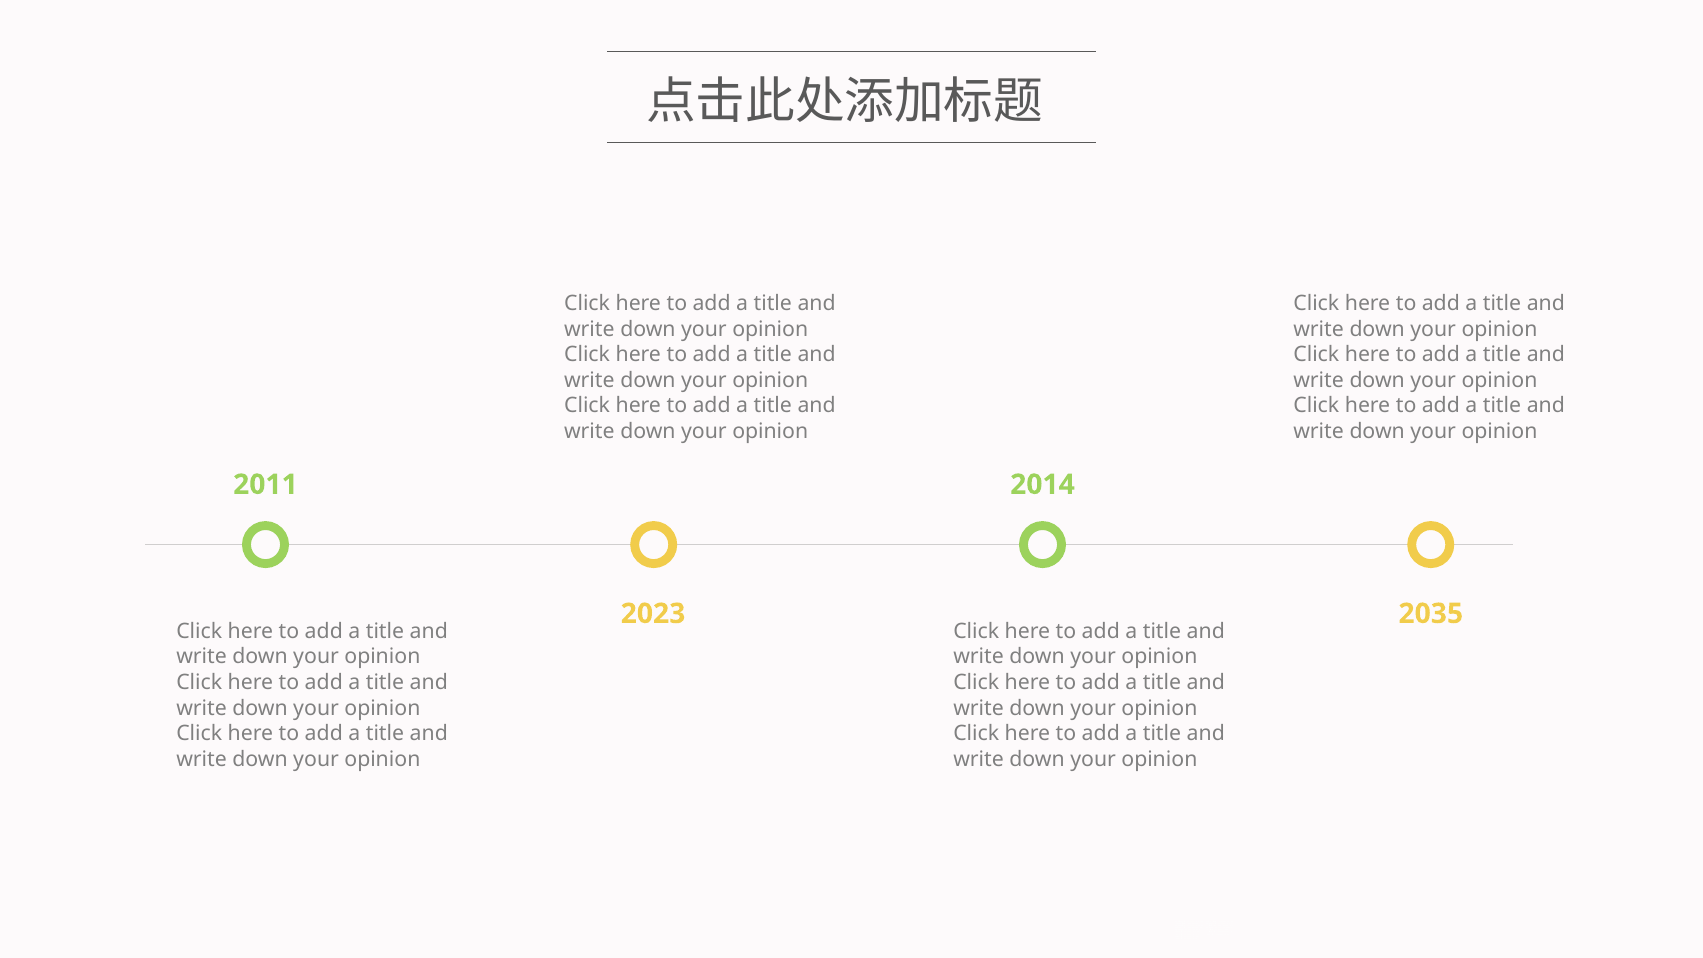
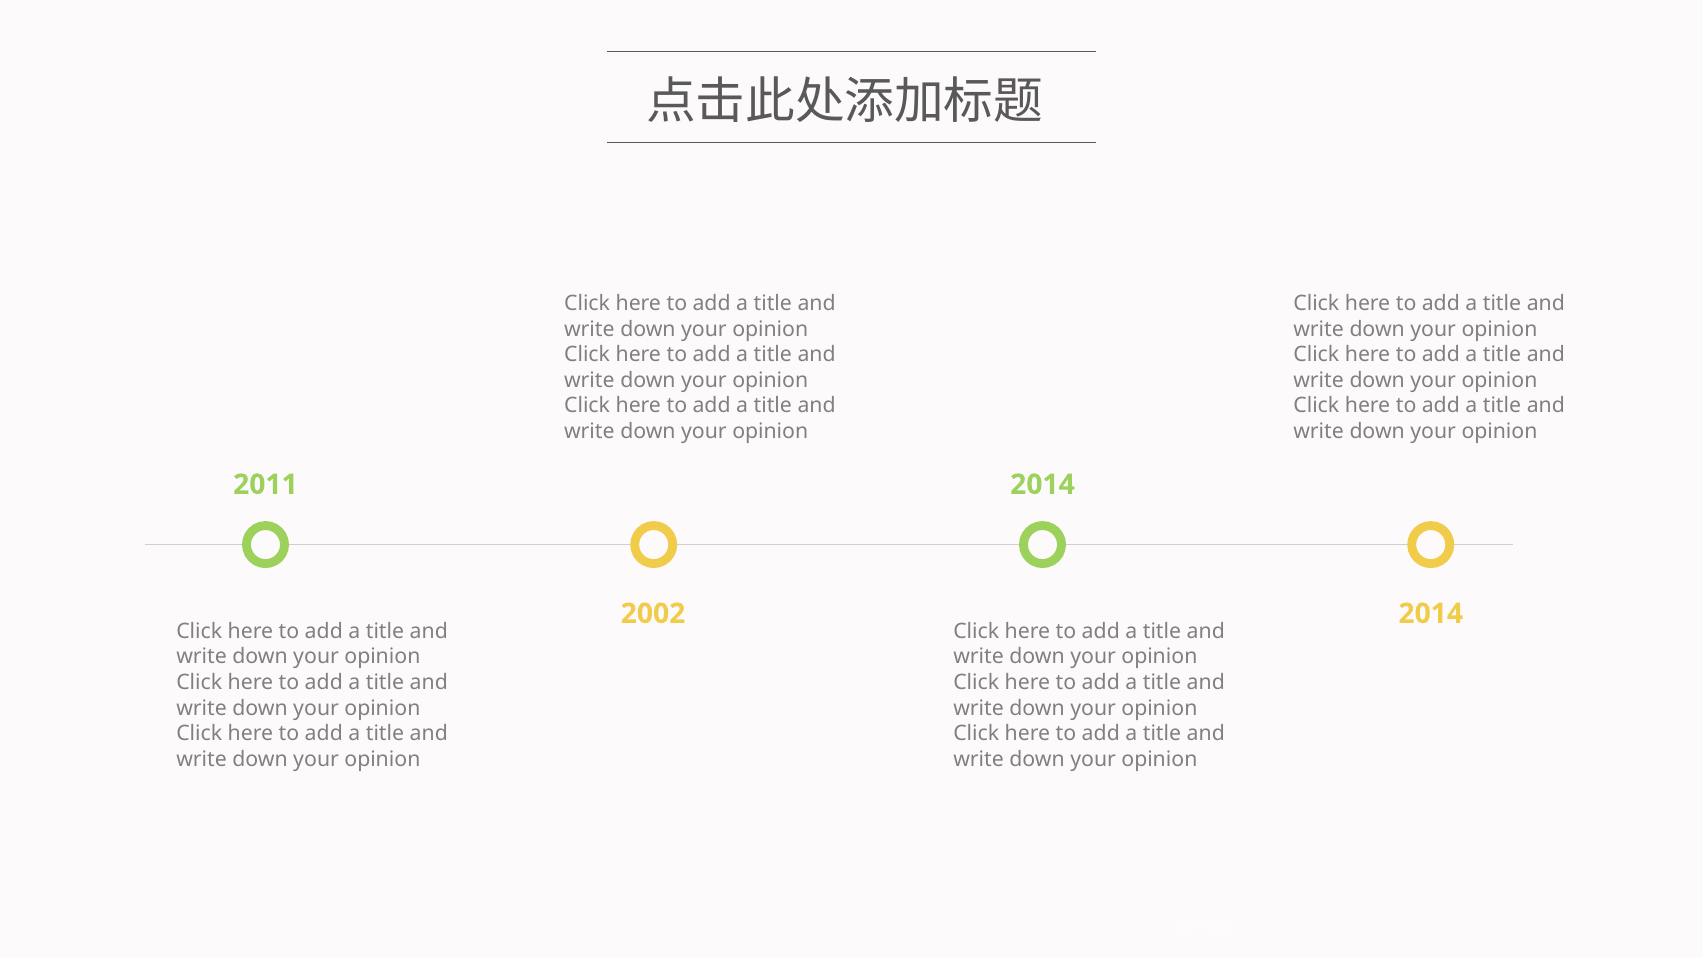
2023: 2023 -> 2002 (653, 614)
2035: 2035 -> 2014 (1431, 614)
